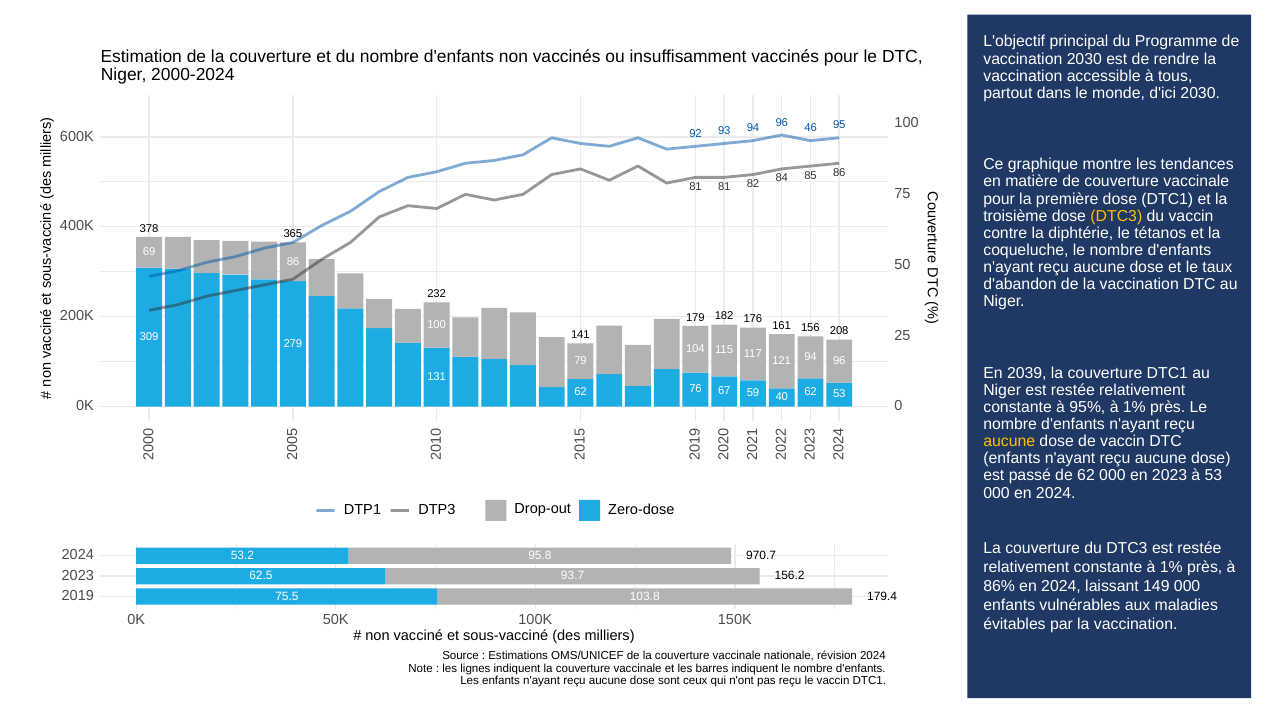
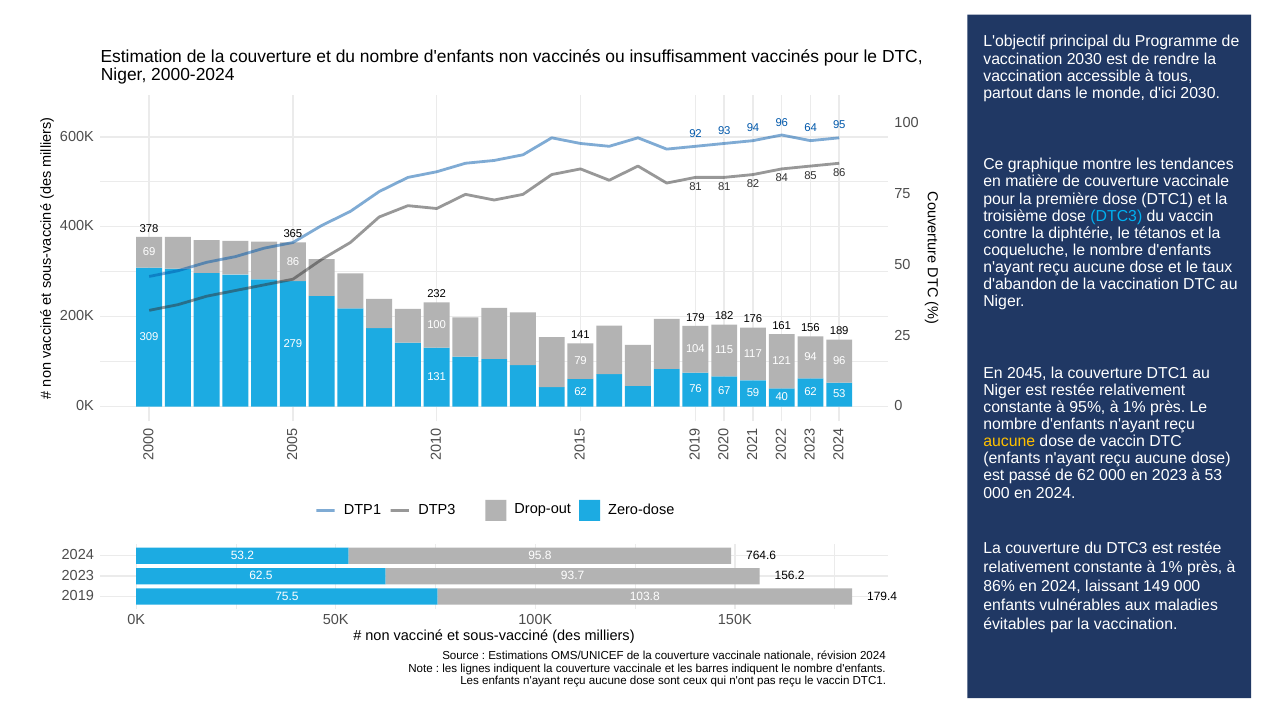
46: 46 -> 64 (811, 128)
DTC3 colour: yellow -> light blue (1116, 216)
208: 208 -> 189 (839, 331)
2039: 2039 -> 2045 (1027, 373)
970.7: 970.7 -> 764.6 (761, 555)
